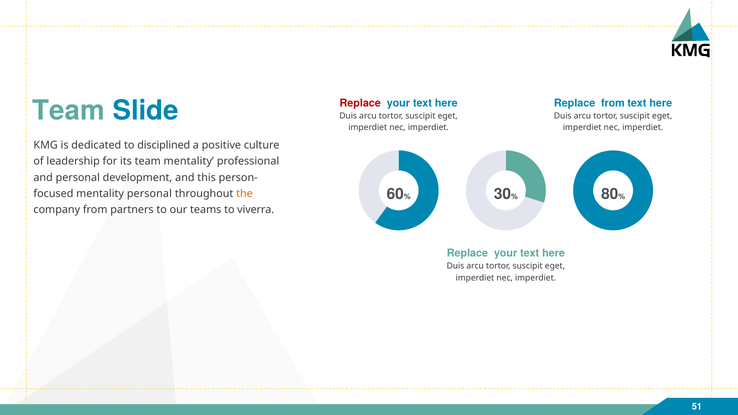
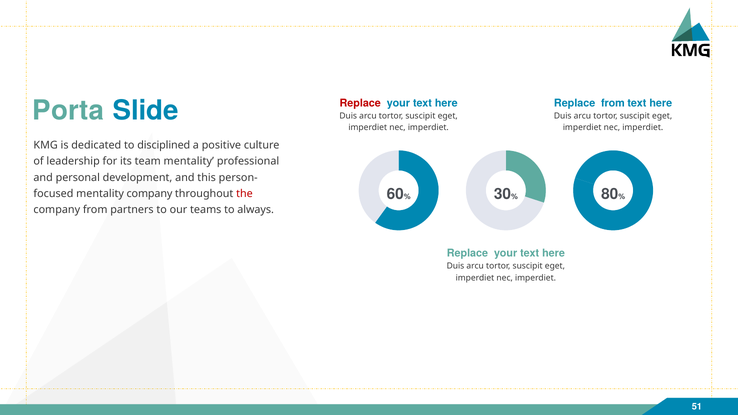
Team: Team -> Porta (68, 111)
mentality personal: personal -> company (150, 194)
the colour: orange -> red (244, 194)
viverra: viverra -> always (256, 210)
